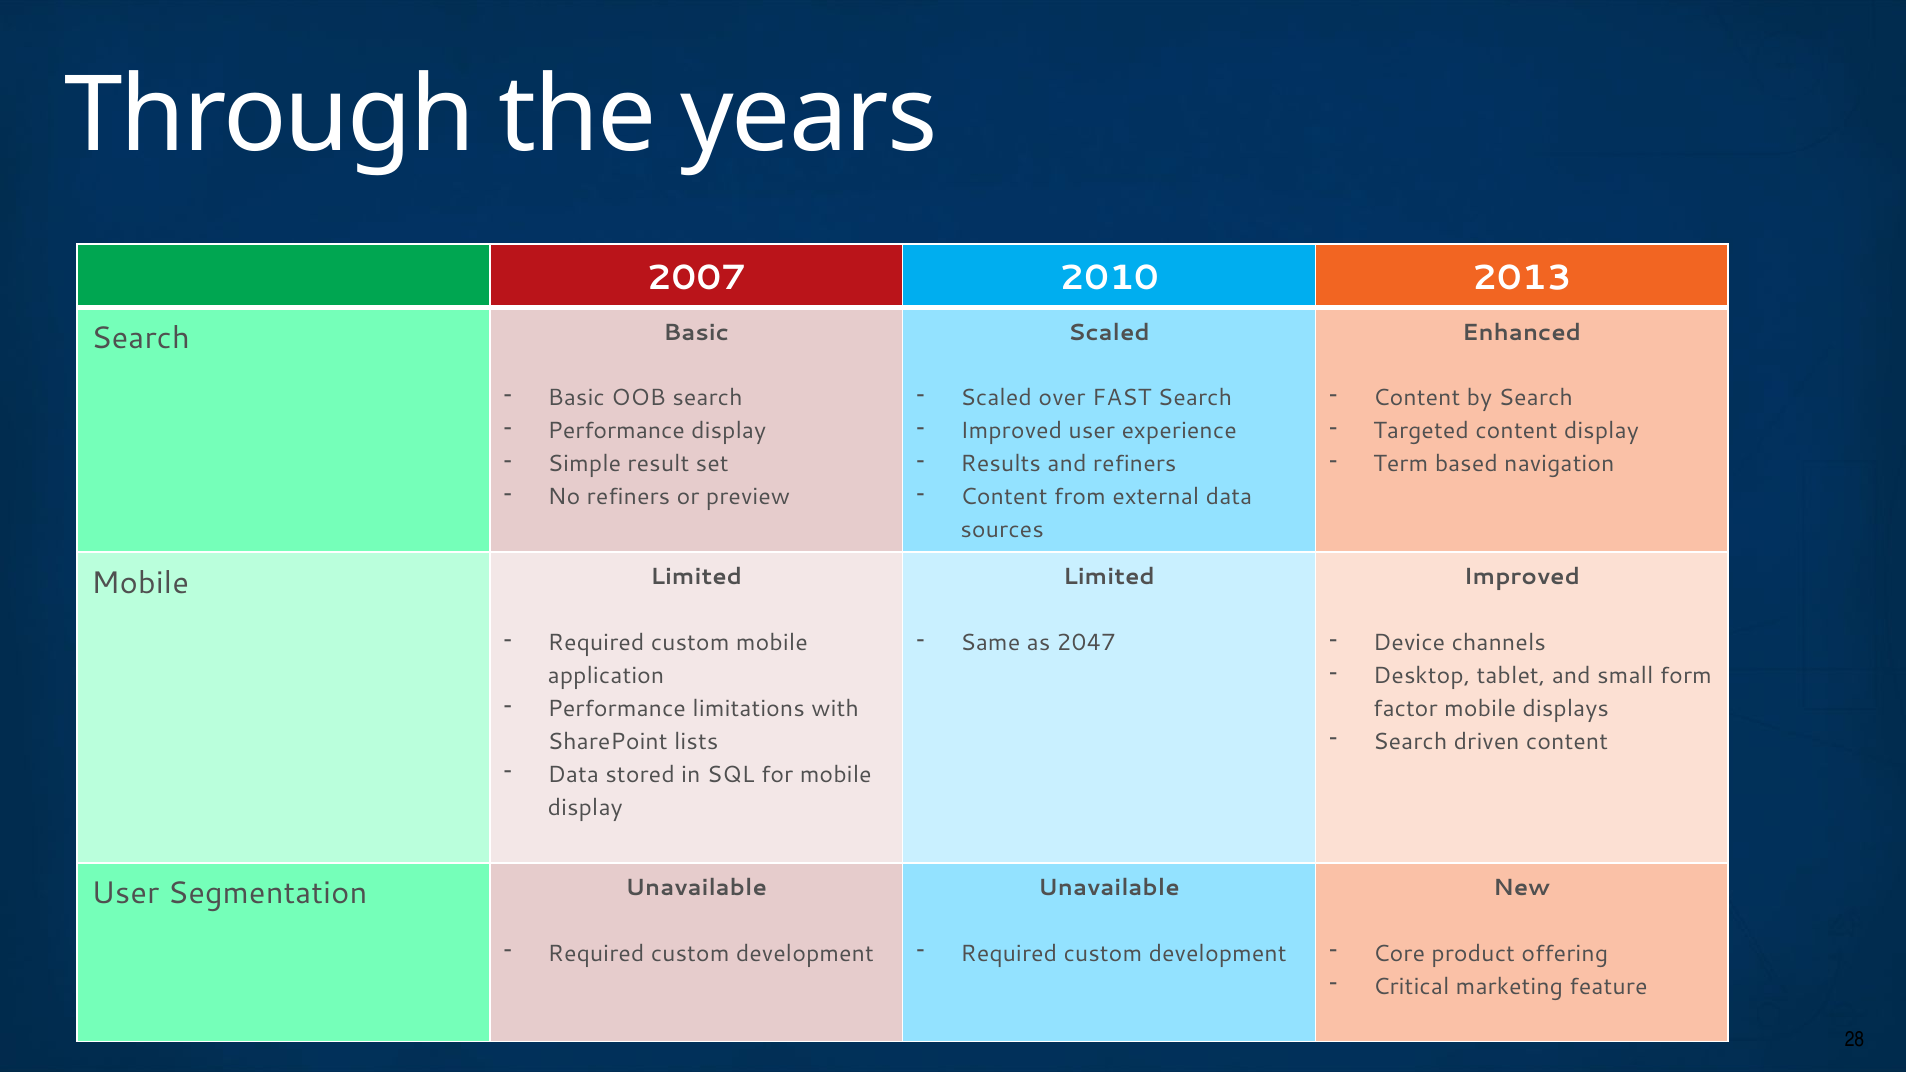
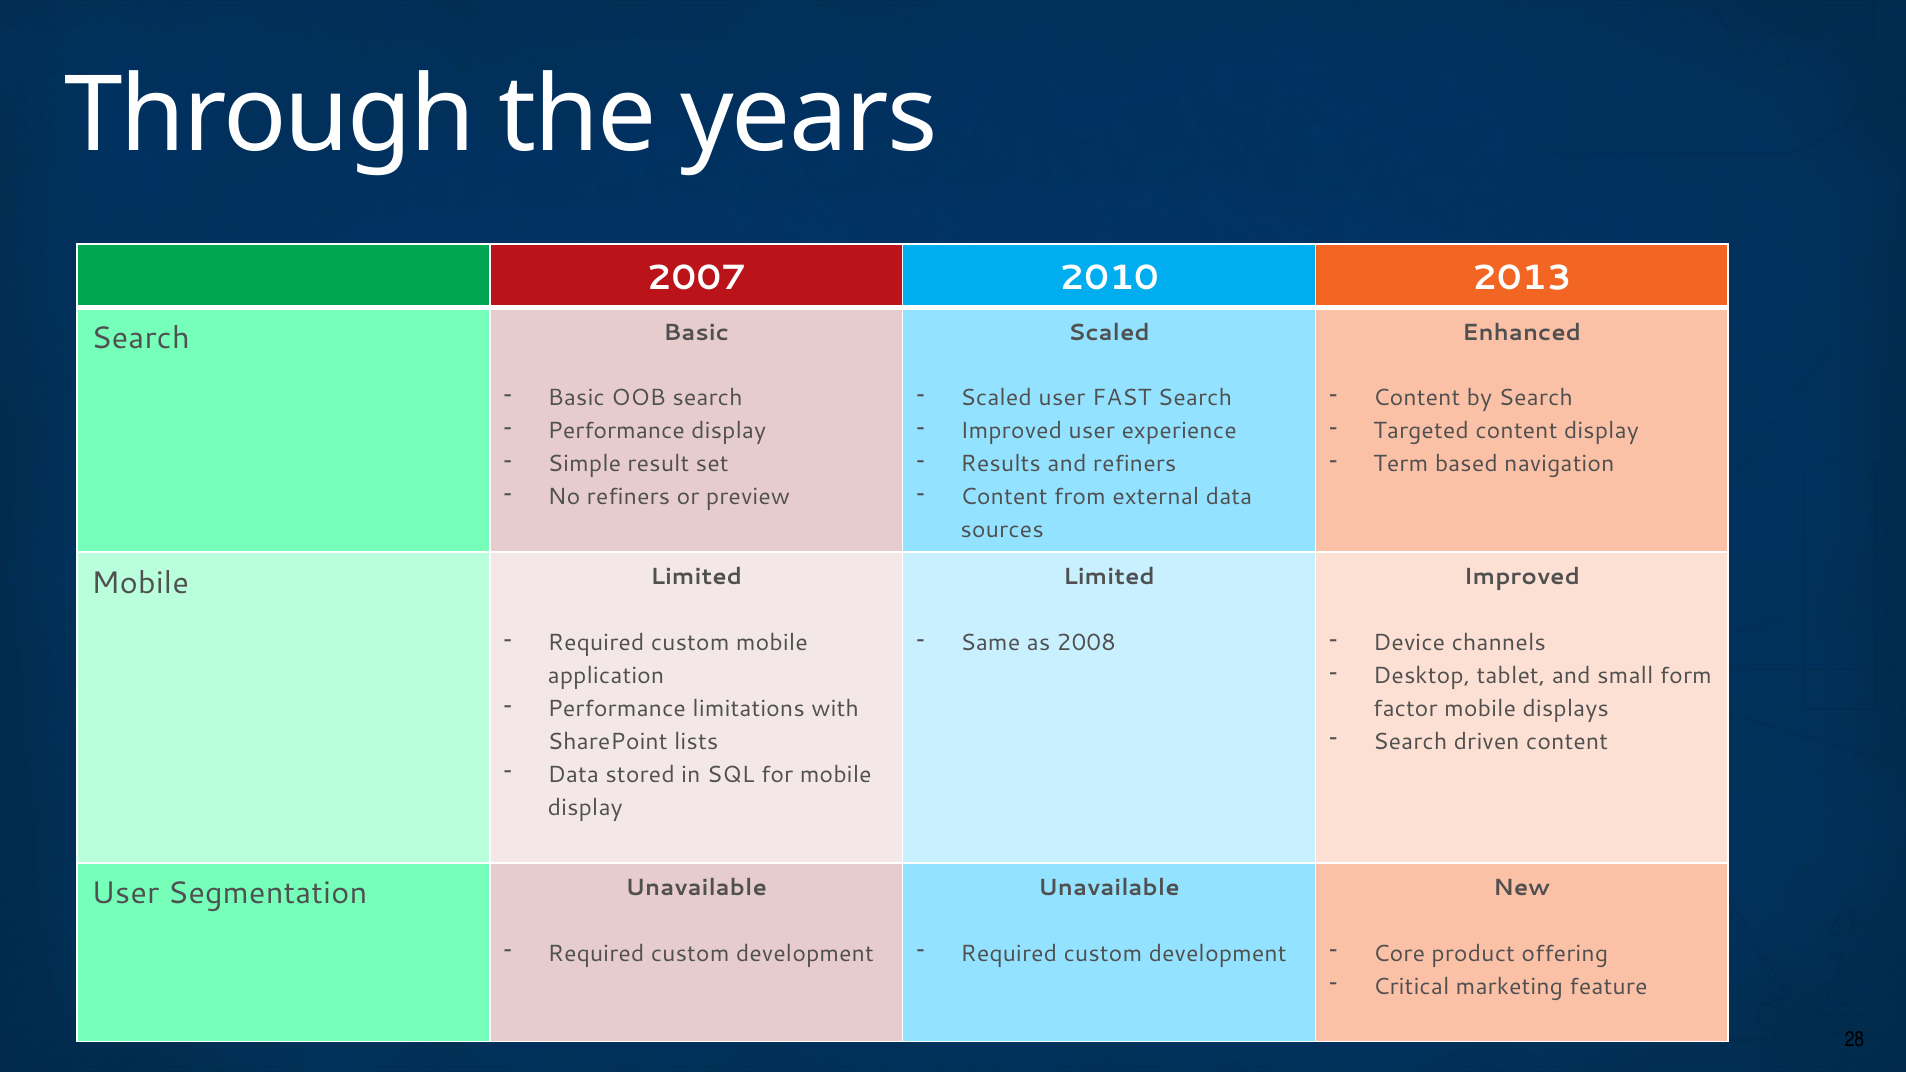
Scaled over: over -> user (1062, 398)
2047: 2047 -> 2008 (1086, 643)
